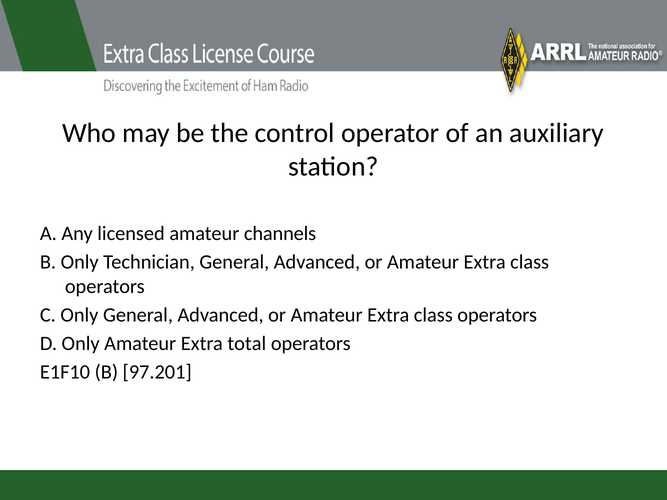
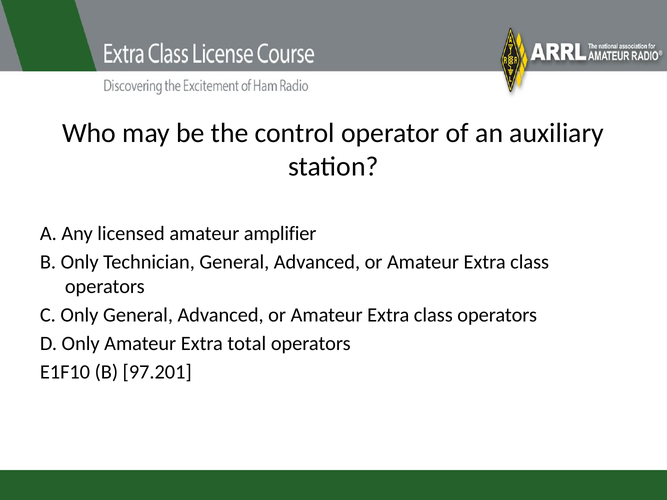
channels: channels -> amplifier (280, 234)
